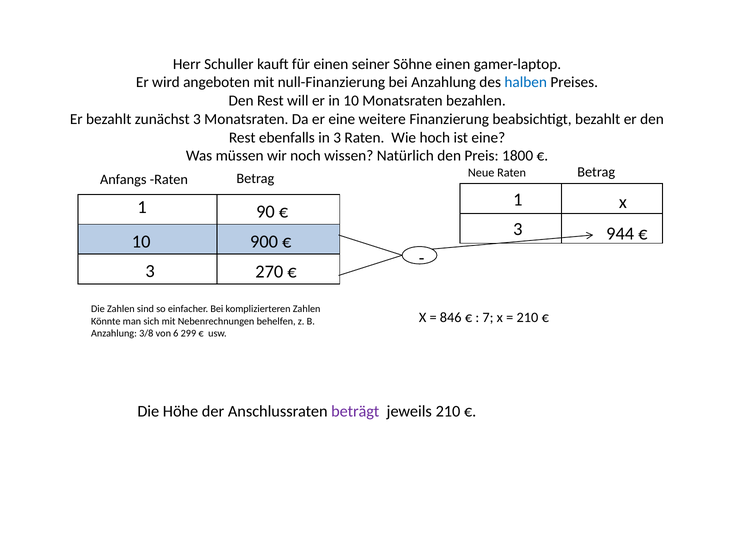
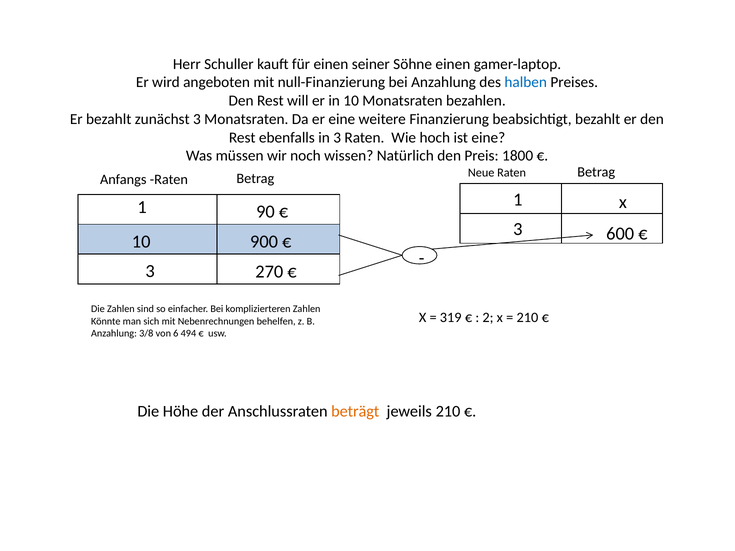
944: 944 -> 600 (620, 234)
846: 846 -> 319 (451, 318)
7: 7 -> 2 (488, 318)
299: 299 -> 494 (188, 334)
beträgt colour: purple -> orange (355, 412)
